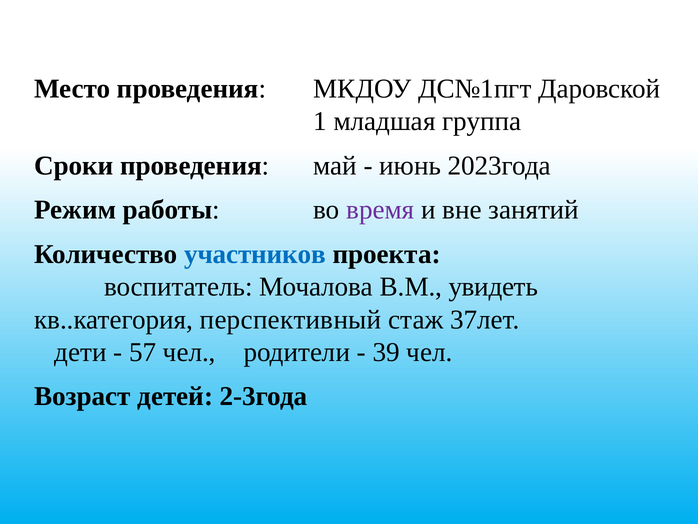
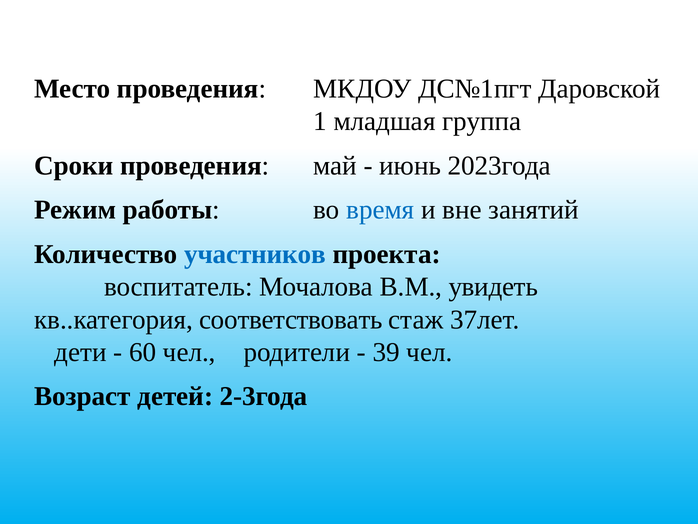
время colour: purple -> blue (380, 210)
перспективный: перспективный -> соответствовать (291, 319)
57: 57 -> 60 (143, 352)
